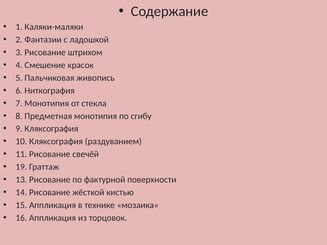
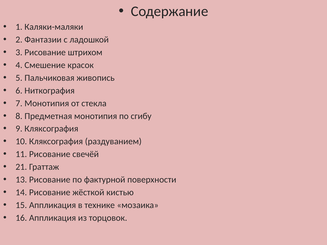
19: 19 -> 21 (21, 167)
